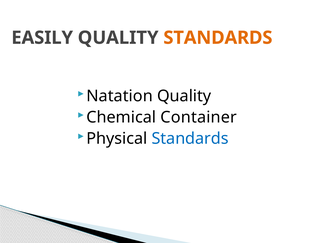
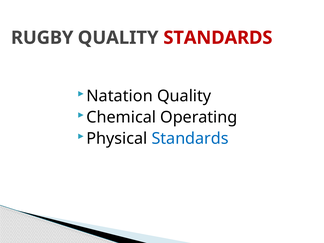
EASILY: EASILY -> RUGBY (42, 38)
STANDARDS colour: orange -> red (218, 38)
Container: Container -> Operating (199, 117)
